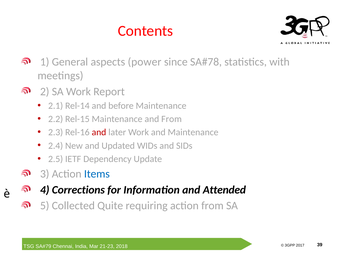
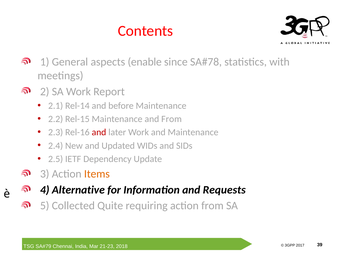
power: power -> enable (145, 62)
Items colour: blue -> orange (97, 174)
Corrections: Corrections -> Alternative (78, 190)
Attended: Attended -> Requests (224, 190)
